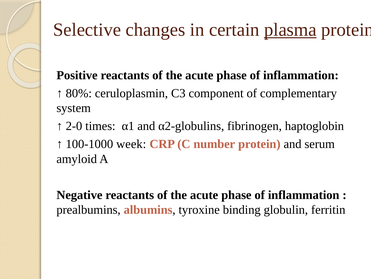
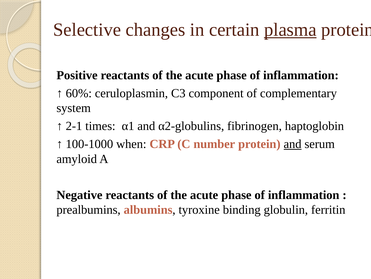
80%: 80% -> 60% (79, 93)
2-0: 2-0 -> 2-1 (74, 126)
week: week -> when (131, 144)
and underline: none -> present (293, 144)
